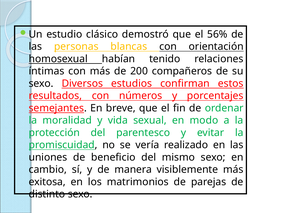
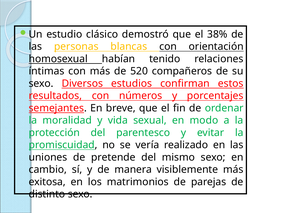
56%: 56% -> 38% (217, 34)
200: 200 -> 520 (139, 71)
beneficio: beneficio -> pretende (113, 157)
